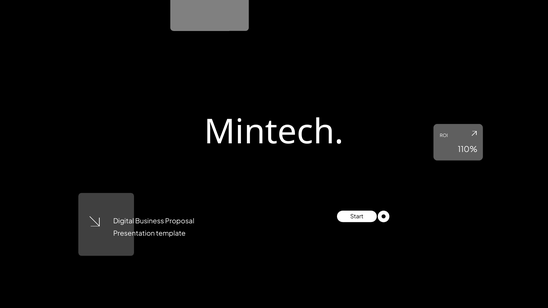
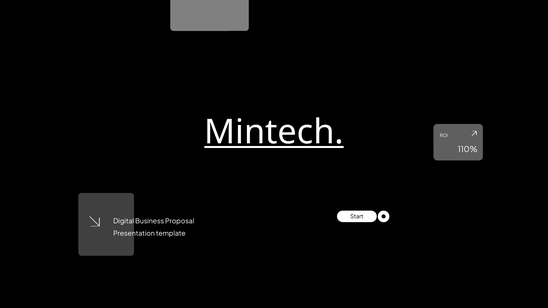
Mintech underline: none -> present (274, 132)
